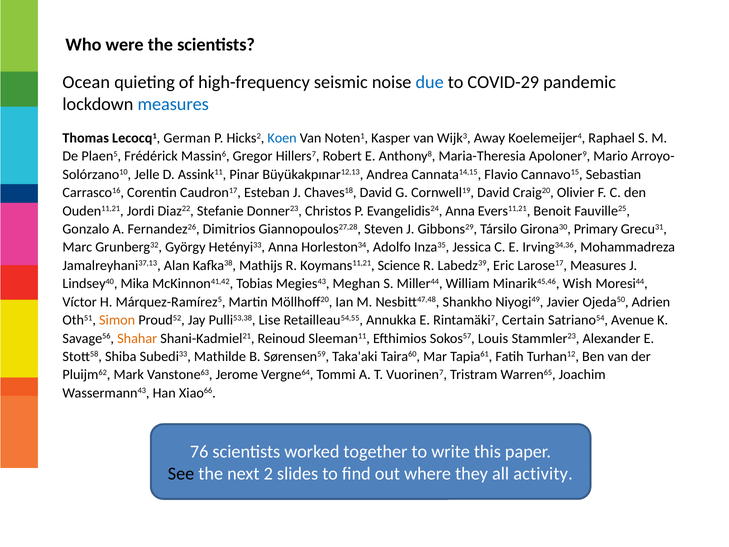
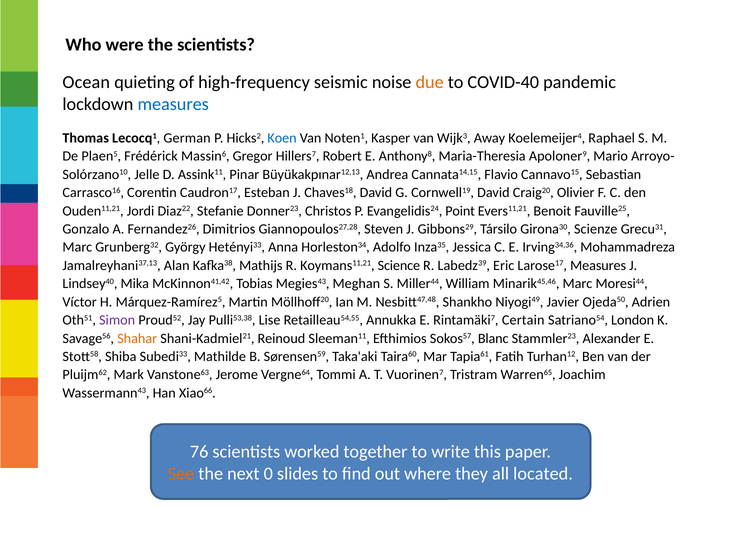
due colour: blue -> orange (430, 82)
COVID-29: COVID-29 -> COVID-40 (503, 82)
Evangelidis24 Anna: Anna -> Point (460, 211)
Primary: Primary -> Scienze (596, 229)
Minarik45,46 Wish: Wish -> Marc (577, 284)
Simon colour: orange -> purple (117, 320)
Avenue: Avenue -> London (633, 320)
Louis: Louis -> Blanc (493, 338)
See colour: black -> orange (181, 474)
2: 2 -> 0 (268, 474)
activity: activity -> located (543, 474)
